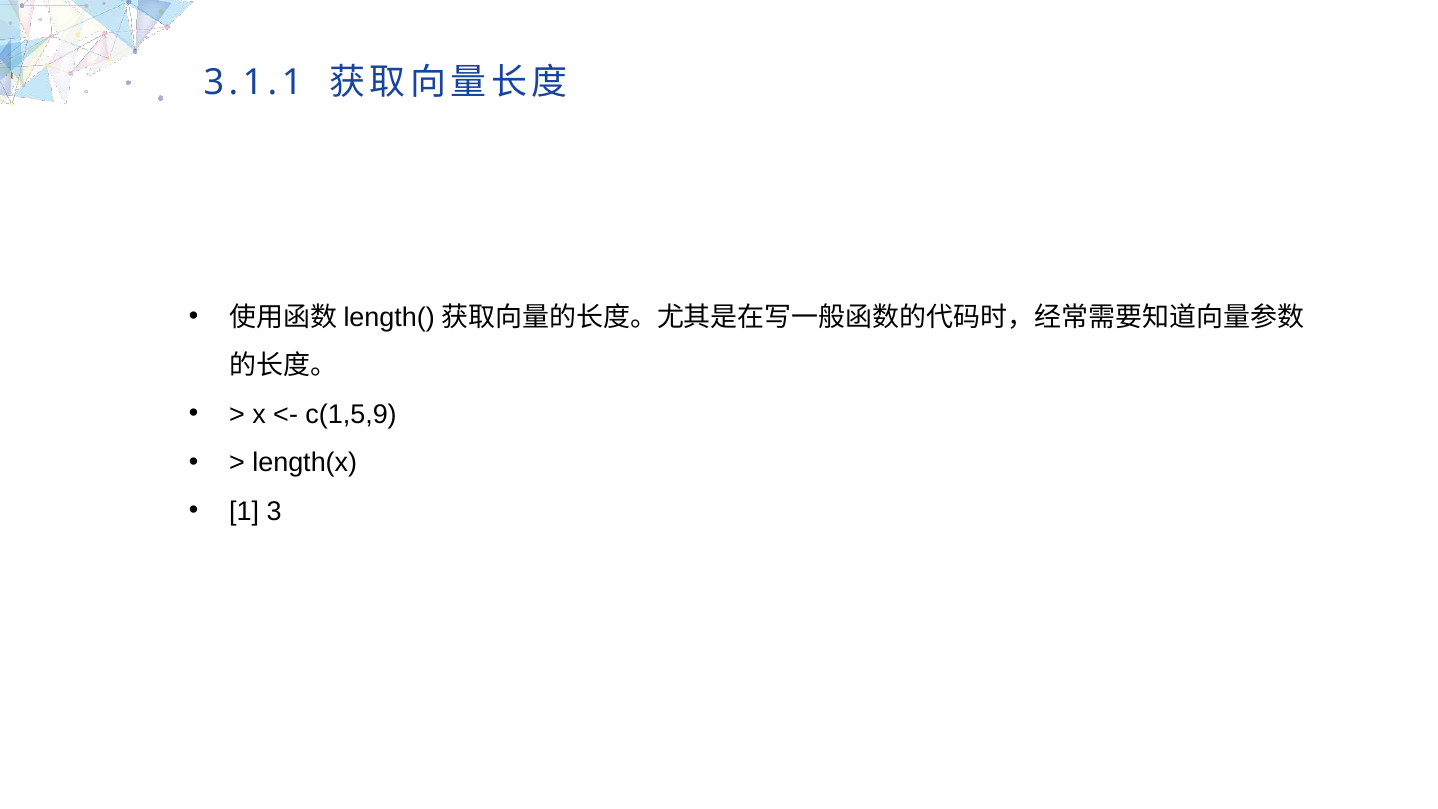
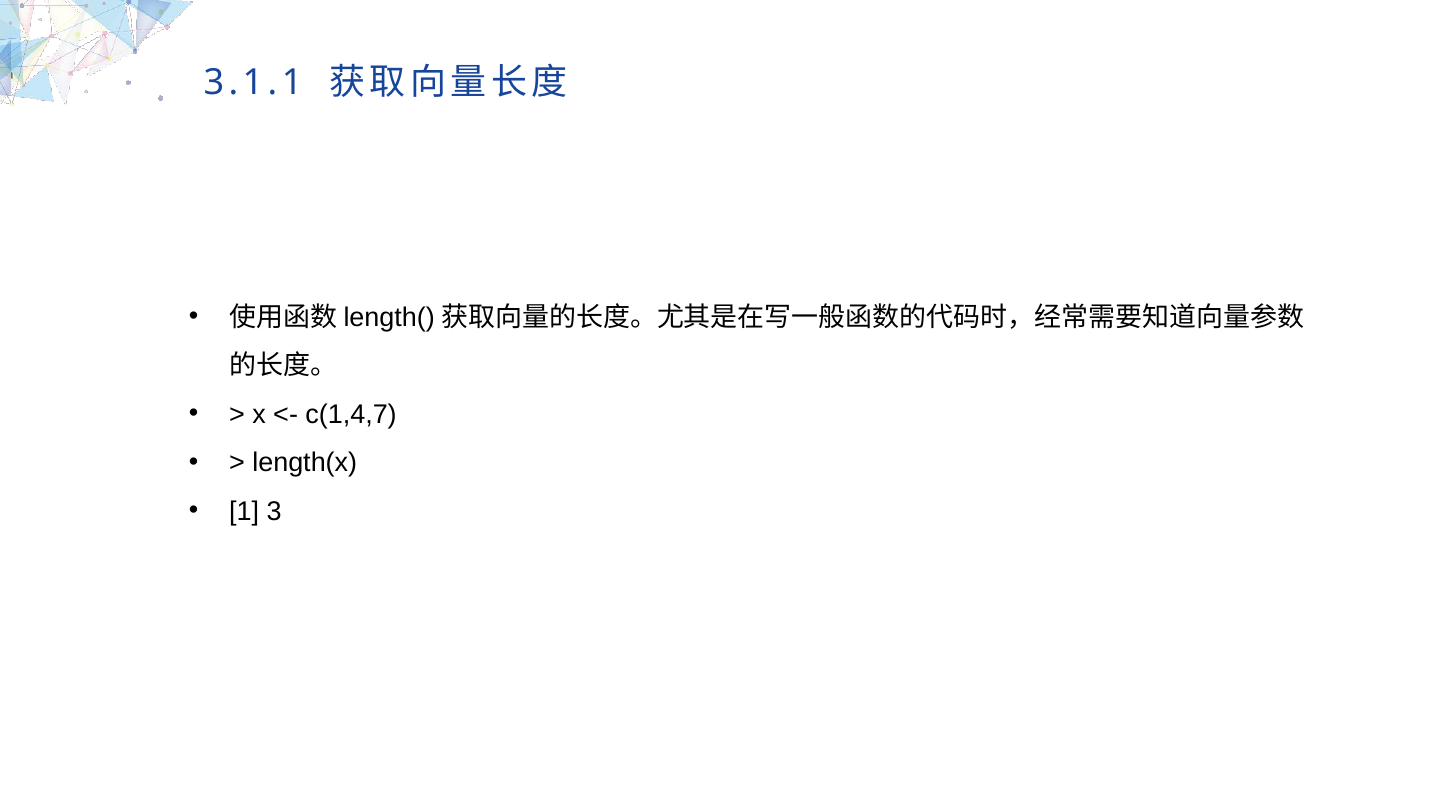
c(1,5,9: c(1,5,9 -> c(1,4,7 (351, 414)
